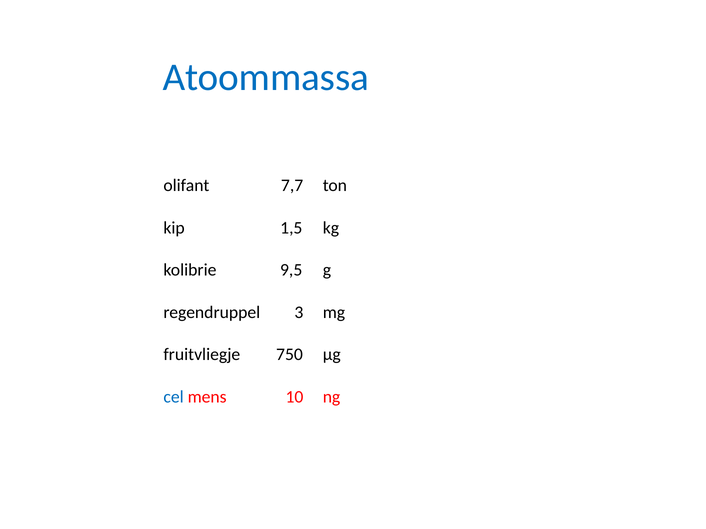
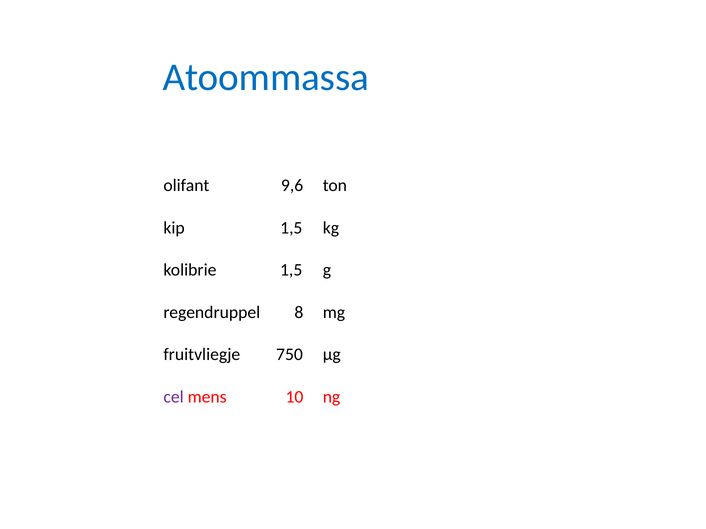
7,7: 7,7 -> 9,6 (292, 186)
kolibrie 9,5: 9,5 -> 1,5 (291, 270)
3: 3 -> 8 (299, 313)
cel colour: blue -> purple (174, 397)
